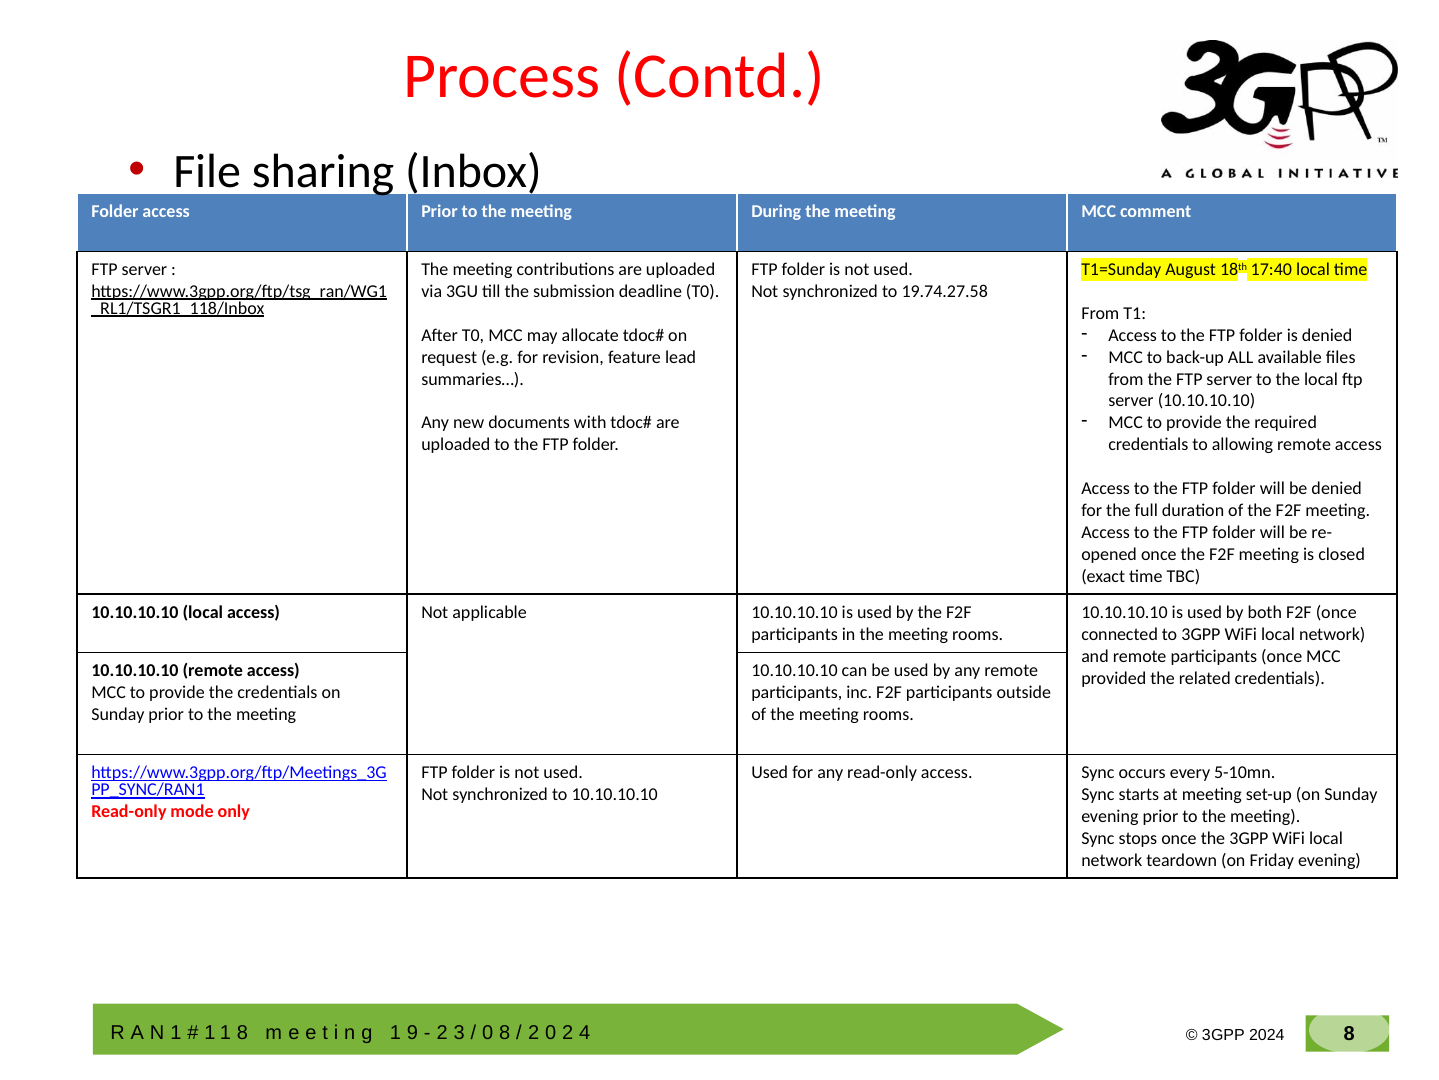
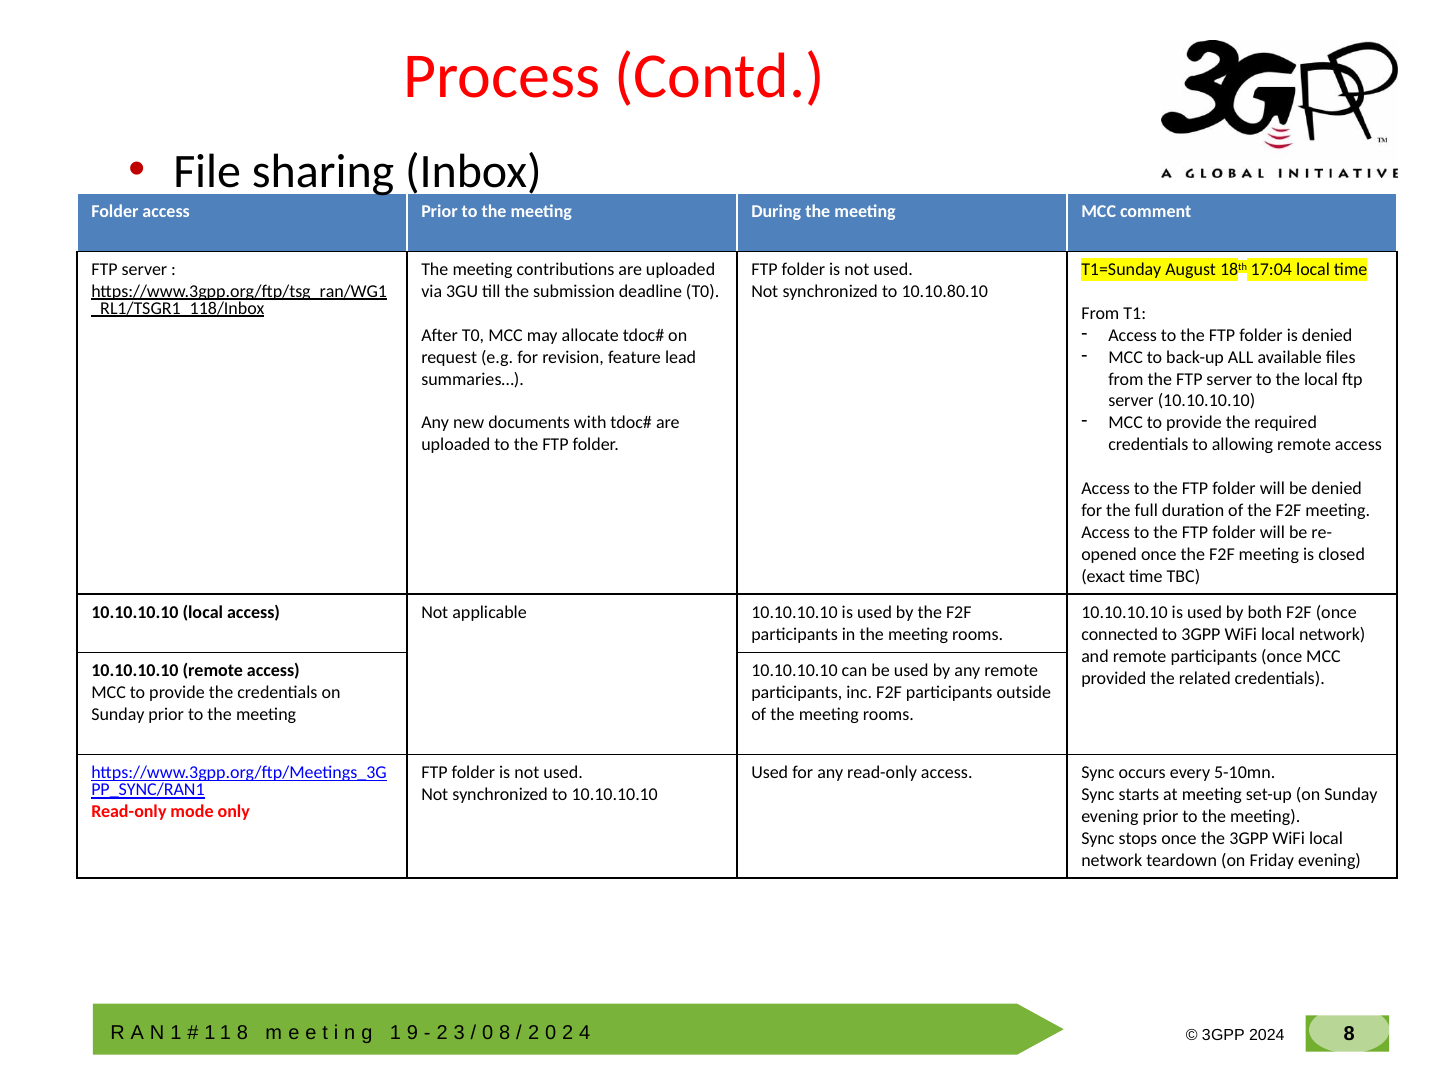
17:40: 17:40 -> 17:04 (1271, 270)
19.74.27.58: 19.74.27.58 -> 10.10.80.10 (945, 291)
